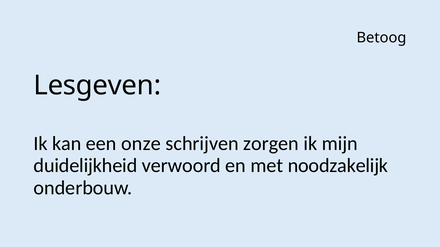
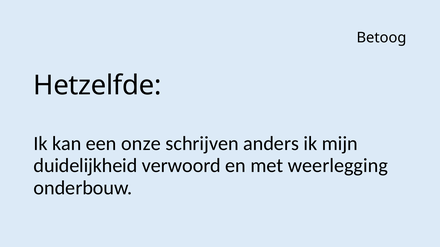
Lesgeven: Lesgeven -> Hetzelfde (97, 85)
zorgen: zorgen -> anders (271, 144)
noodzakelijk: noodzakelijk -> weerlegging (338, 166)
